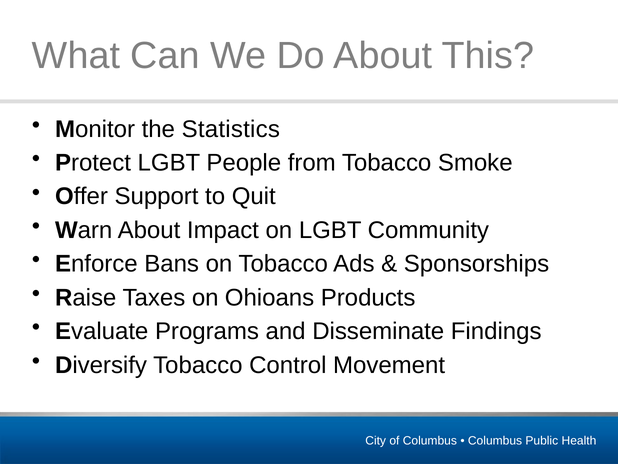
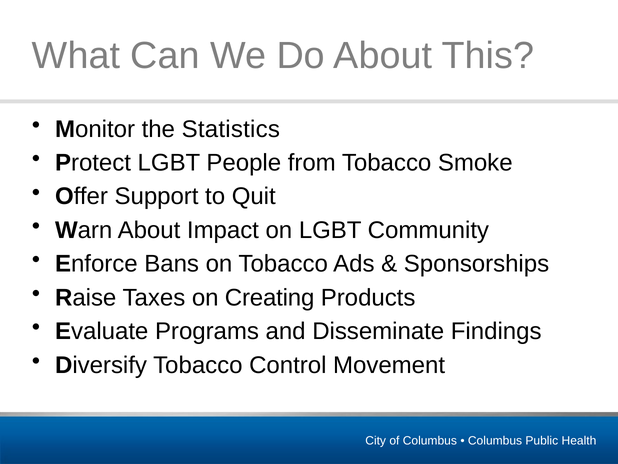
Ohioans: Ohioans -> Creating (270, 297)
